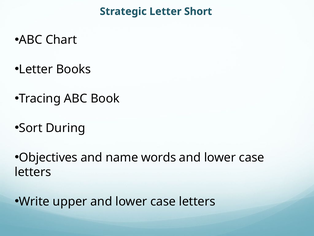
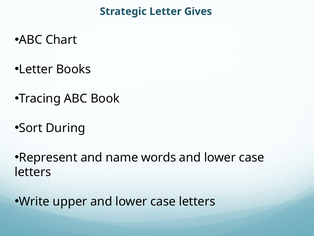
Short: Short -> Gives (198, 11)
Objectives: Objectives -> Represent (48, 157)
